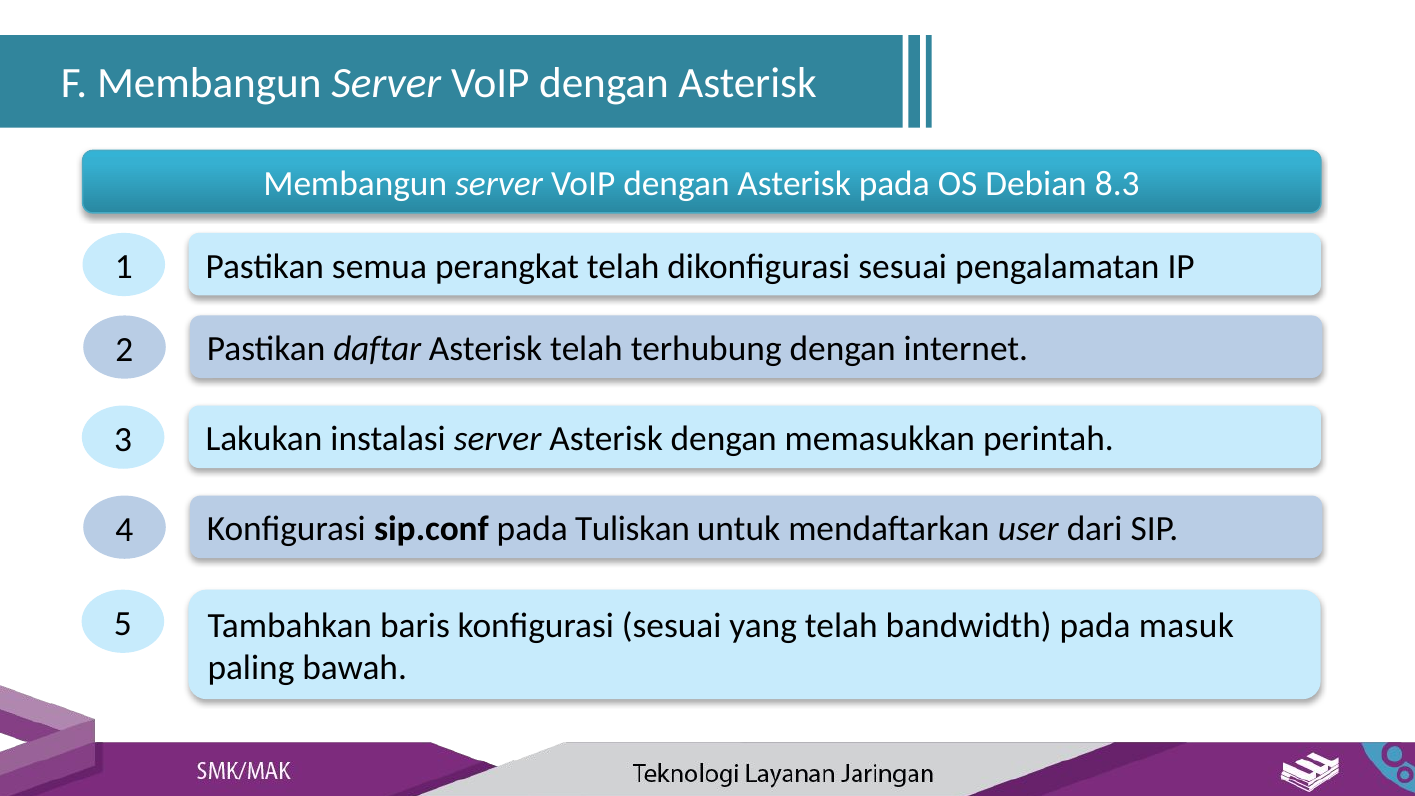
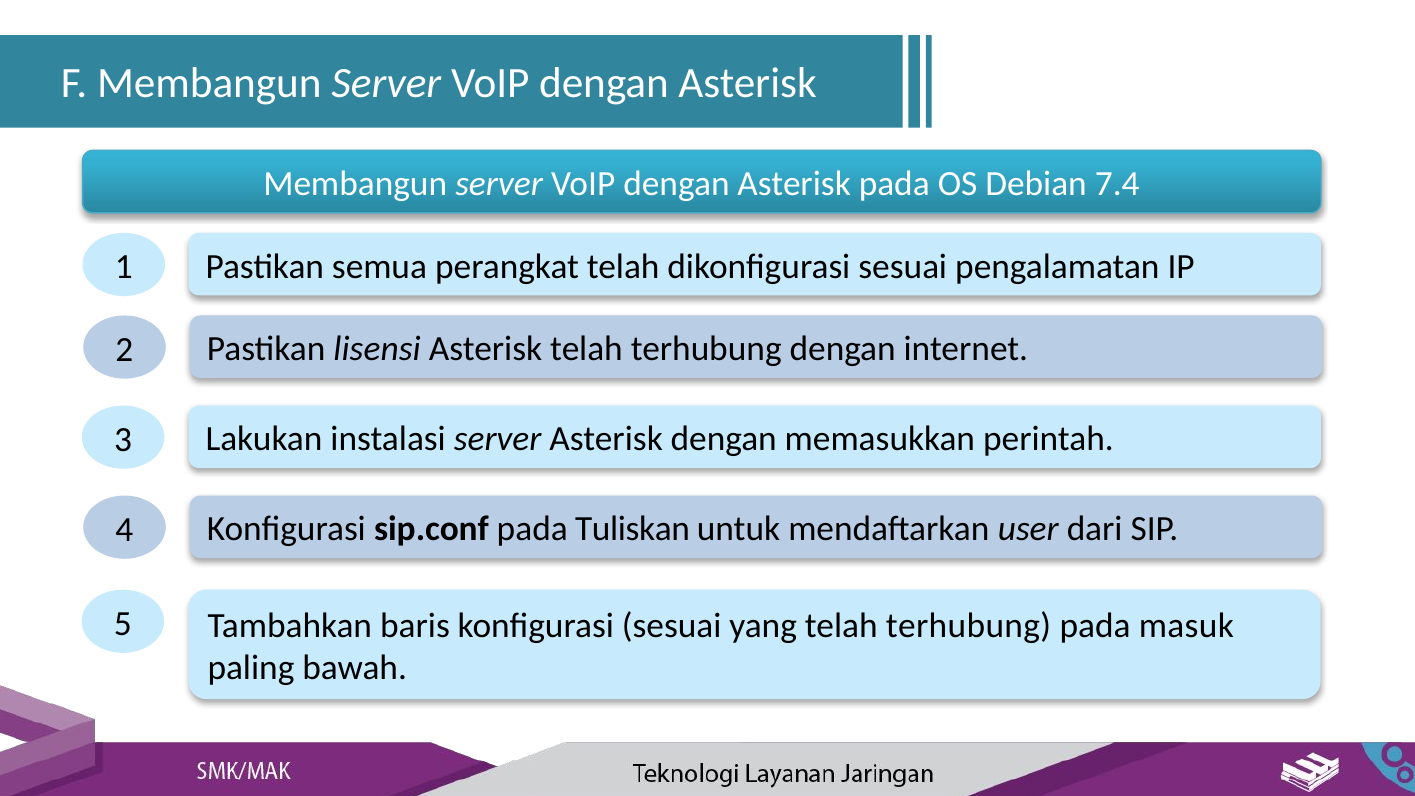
8.3: 8.3 -> 7.4 (1117, 184)
daftar: daftar -> lisensi (377, 349)
yang telah bandwidth: bandwidth -> terhubung (969, 626)
